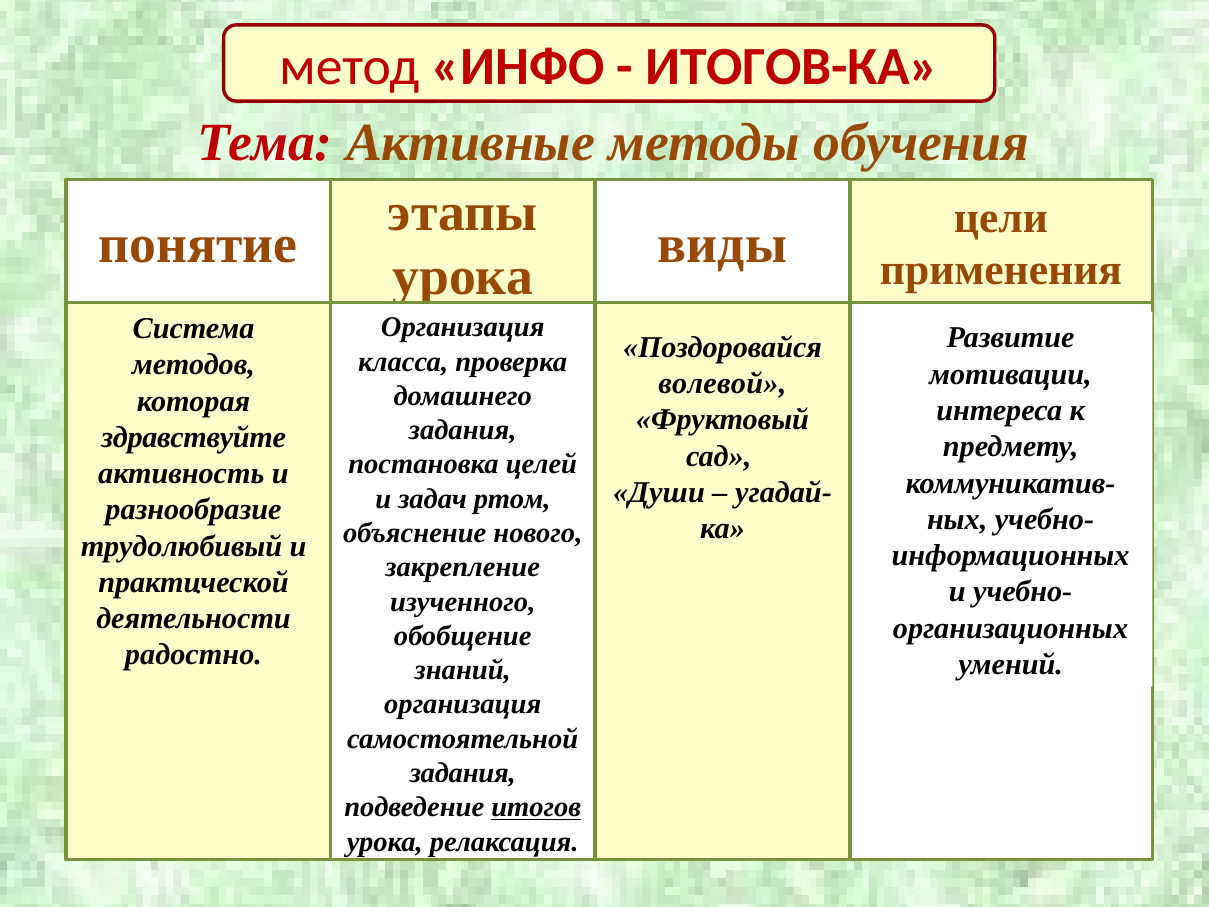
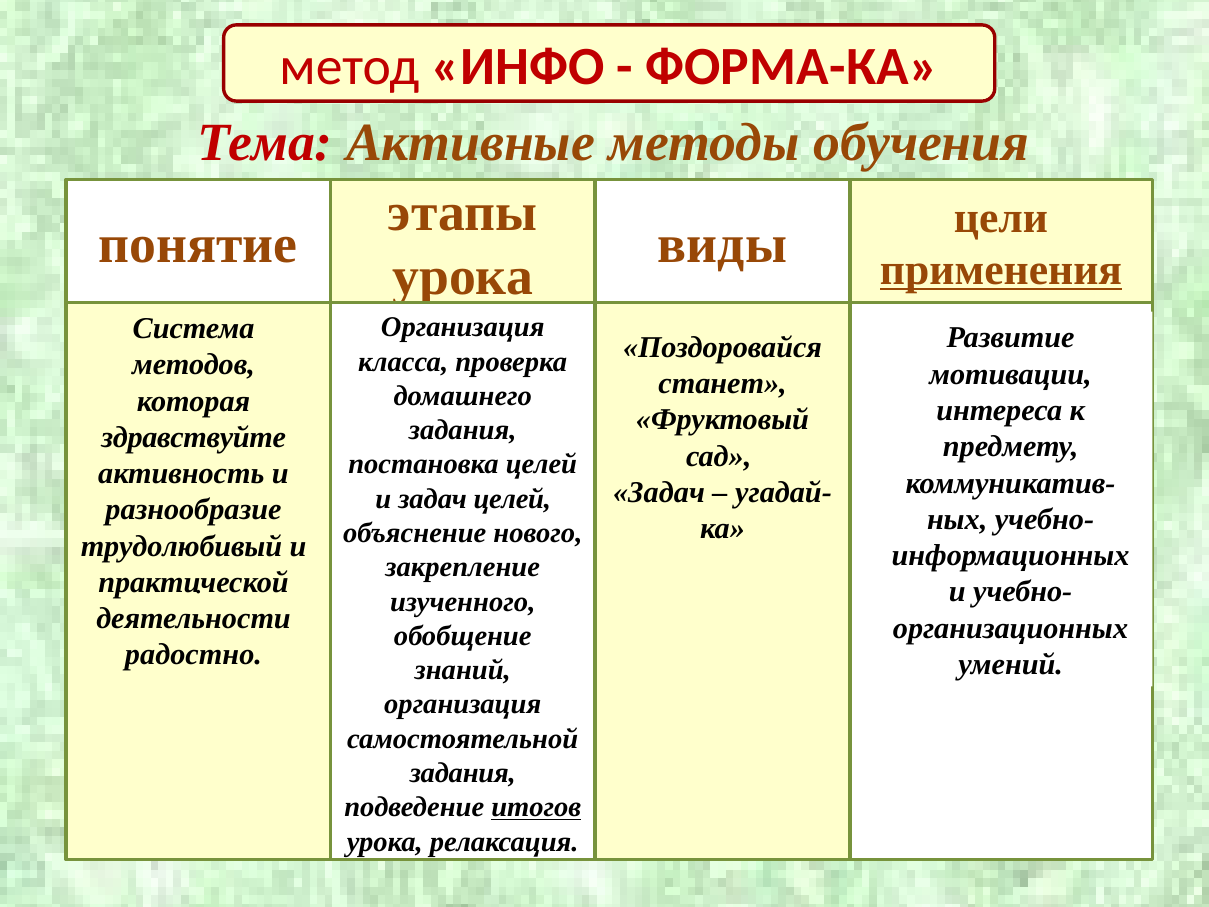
ИТОГОВ-КА: ИТОГОВ-КА -> ФОРМА-КА (792, 67)
применения underline: none -> present (1001, 270)
волевой: волевой -> станет (723, 384)
Души: Души -> Задач (659, 492)
задач ртом: ртом -> целей (512, 499)
